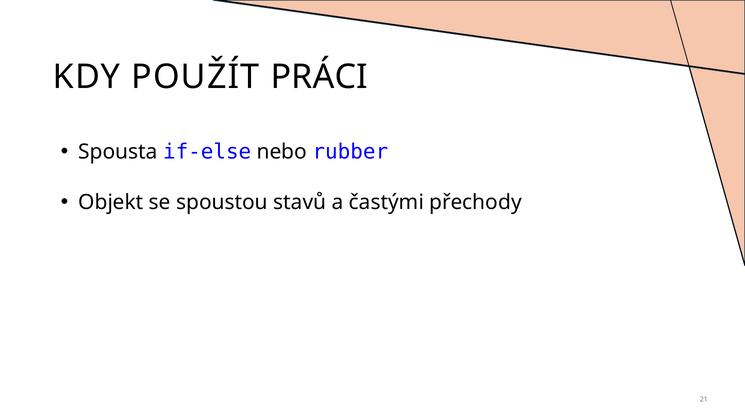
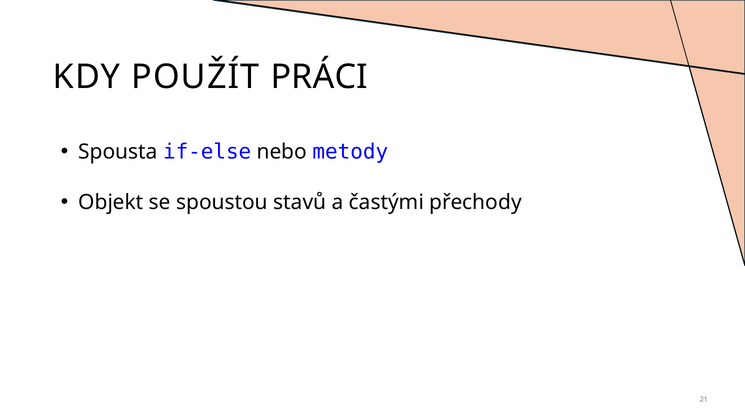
rubber: rubber -> metody (350, 152)
